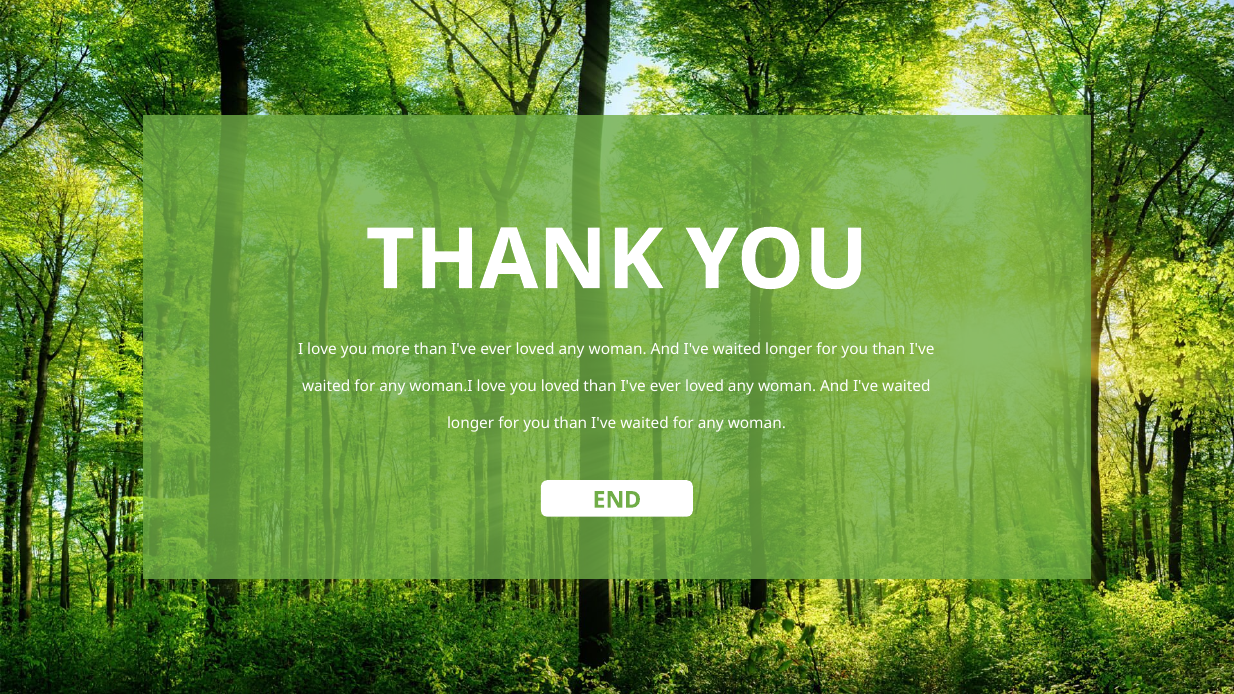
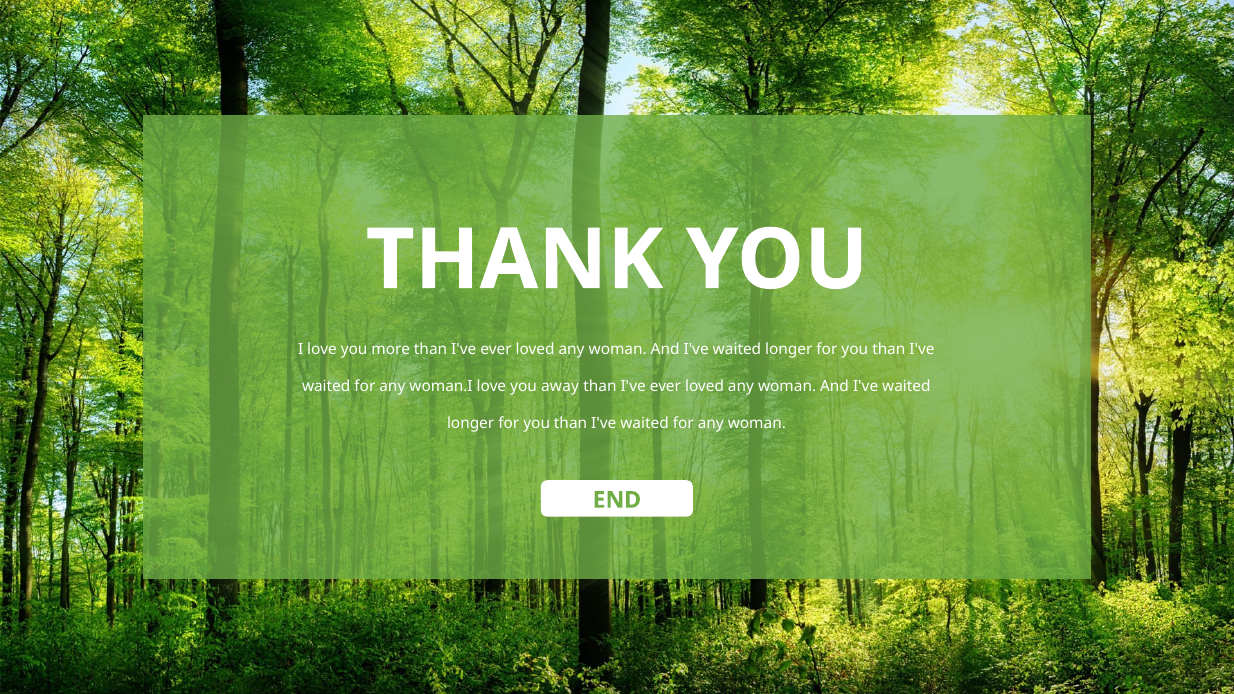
you loved: loved -> away (560, 386)
